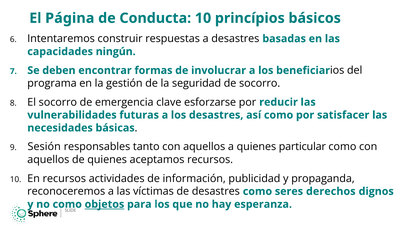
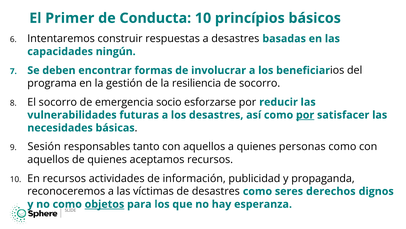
Página: Página -> Primer (70, 18)
seguridad: seguridad -> resiliencia (197, 83)
clave: clave -> socio (169, 102)
por underline: none -> present (305, 115)
particular: particular -> personas (302, 146)
